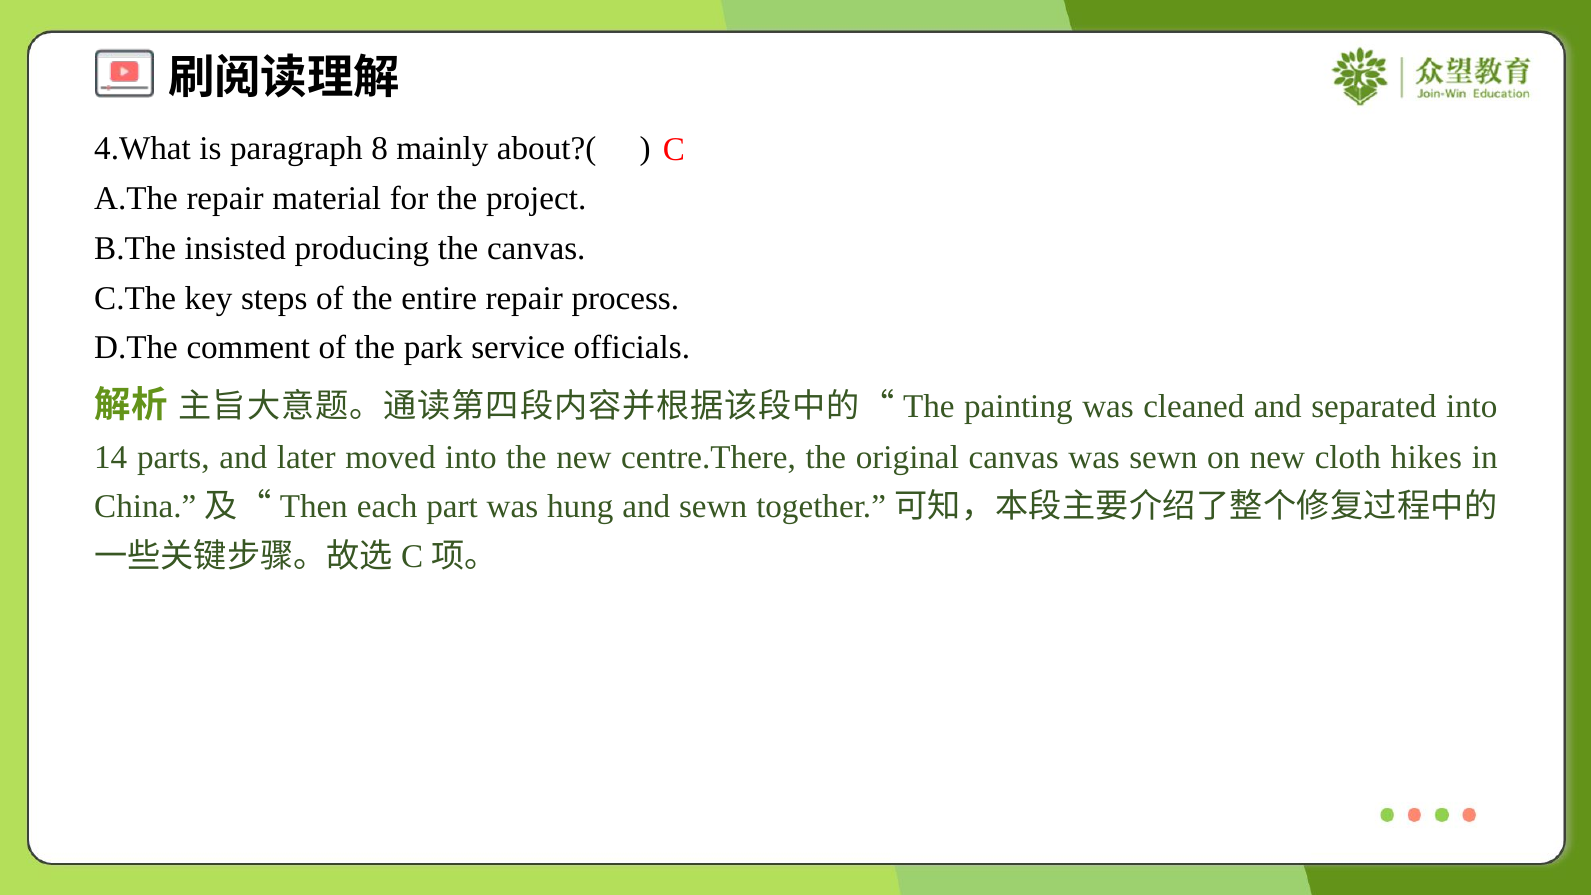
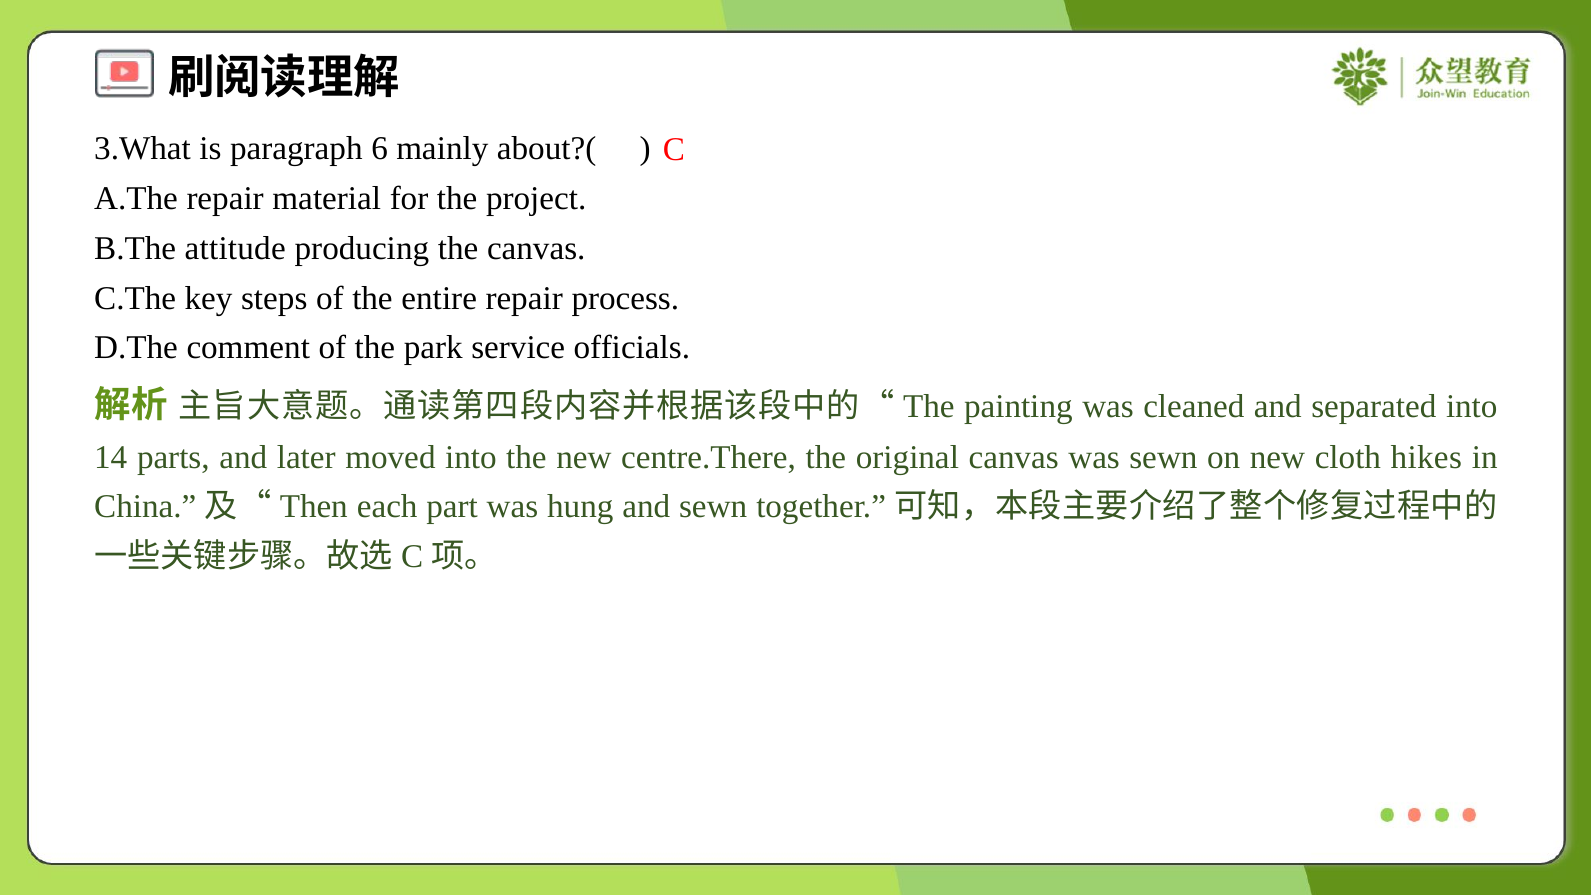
4.What: 4.What -> 3.What (143, 149)
8: 8 -> 6 (380, 149)
insisted: insisted -> attitude (235, 249)
